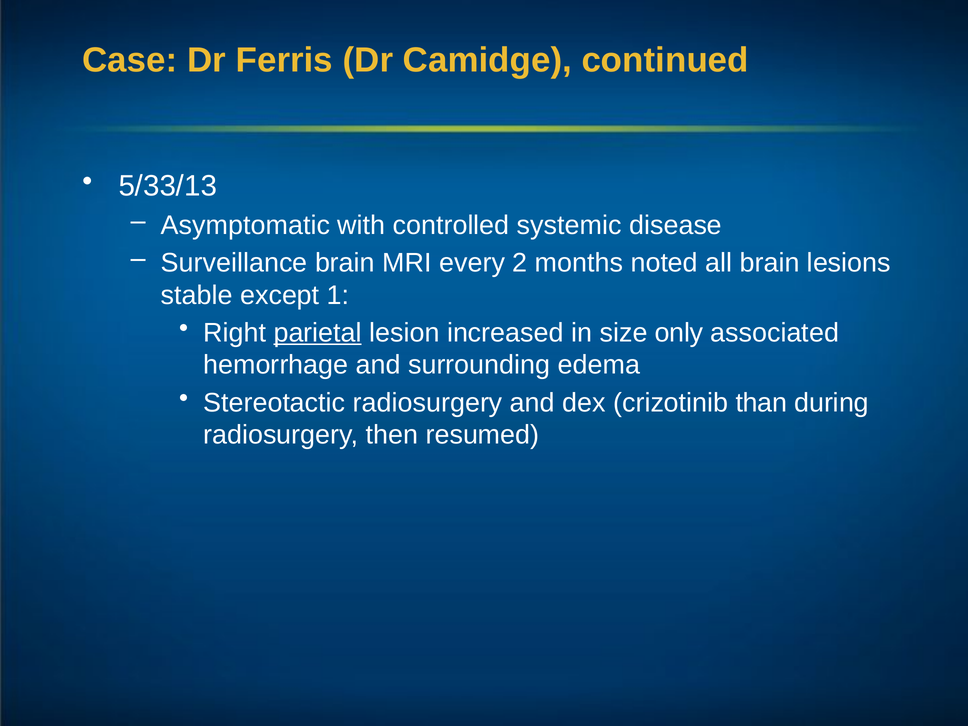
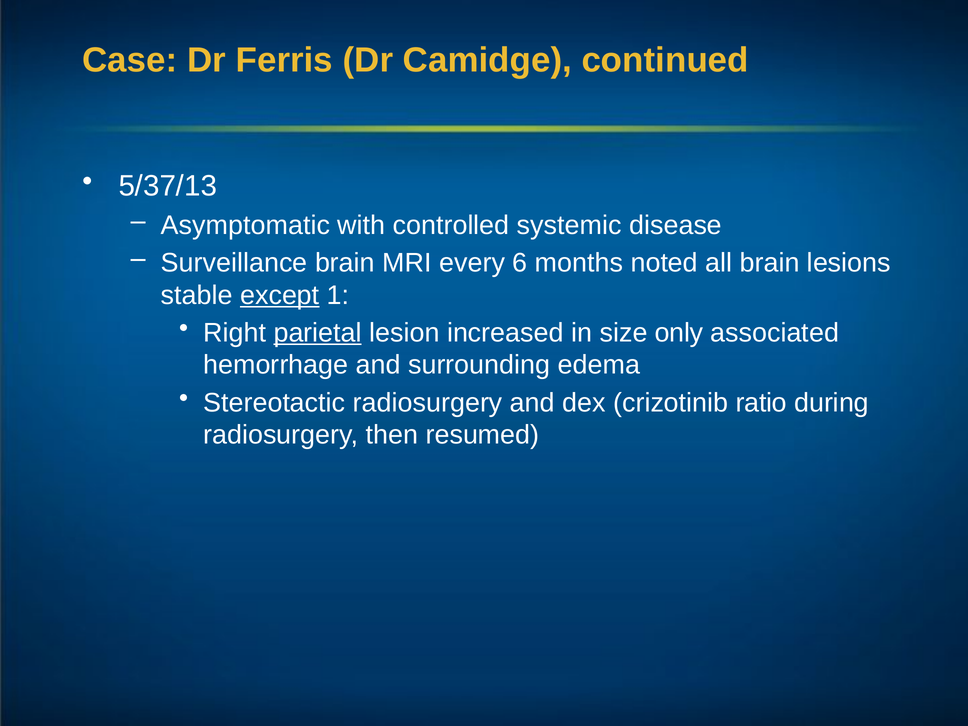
5/33/13: 5/33/13 -> 5/37/13 (168, 186)
2: 2 -> 6 (520, 263)
except underline: none -> present (280, 295)
than: than -> ratio (761, 403)
